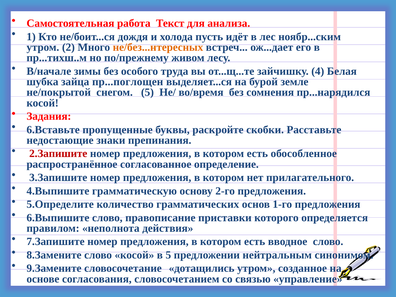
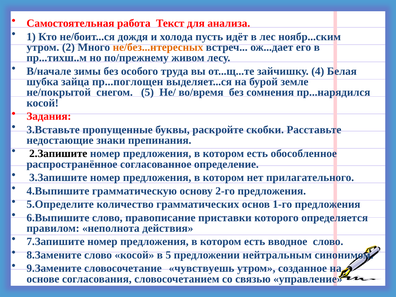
6.Вставьте: 6.Вставьте -> 3.Вставьте (53, 130)
2.Запишите colour: red -> black (58, 154)
дотащились: дотащились -> чувствуешь (202, 268)
